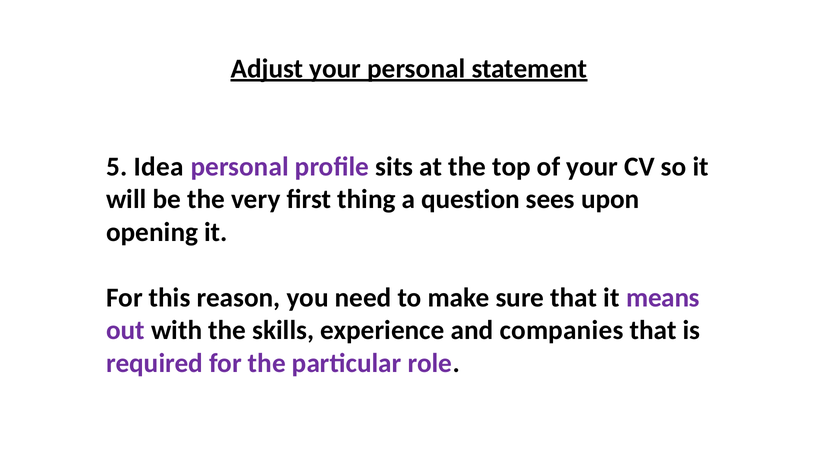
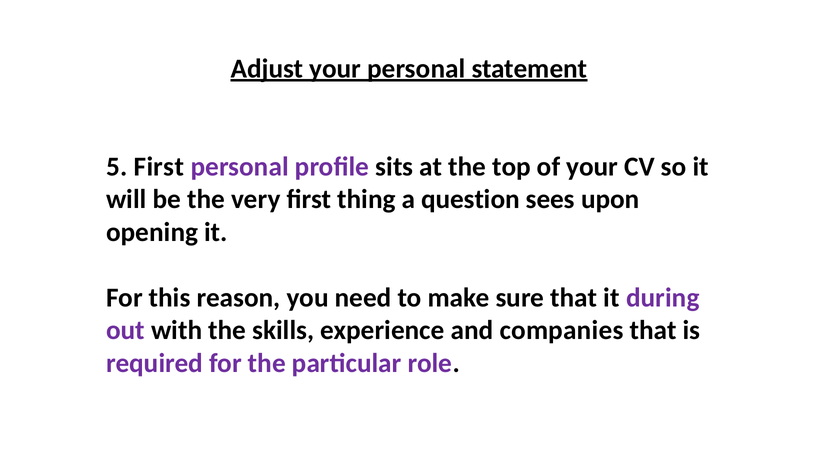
5 Idea: Idea -> First (159, 167)
means: means -> during (663, 298)
